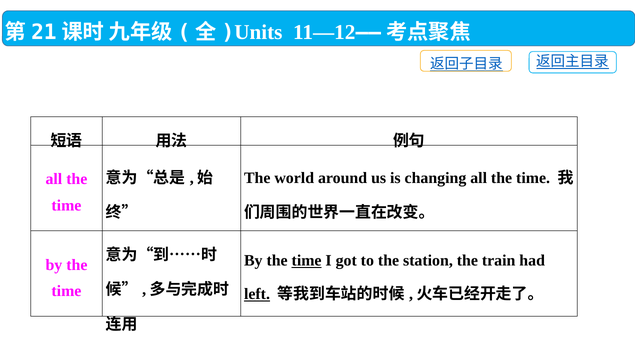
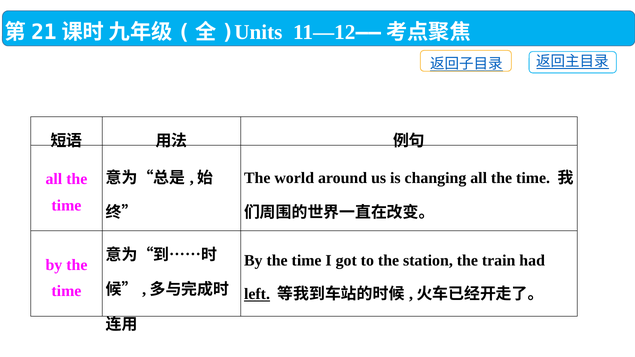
time underline: present -> none (307, 261)
